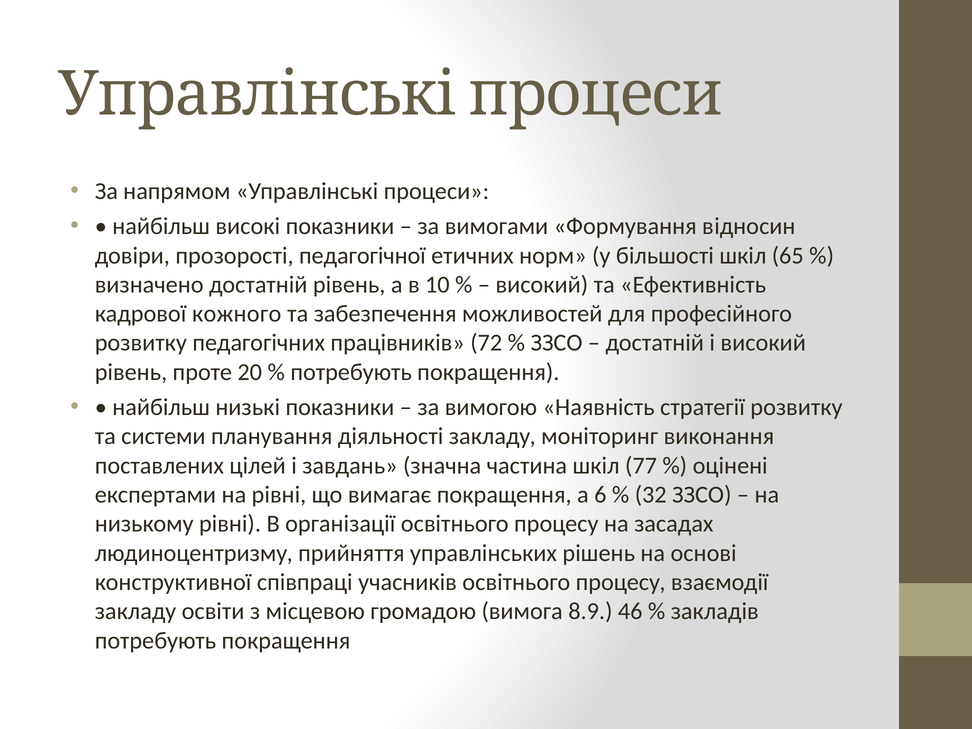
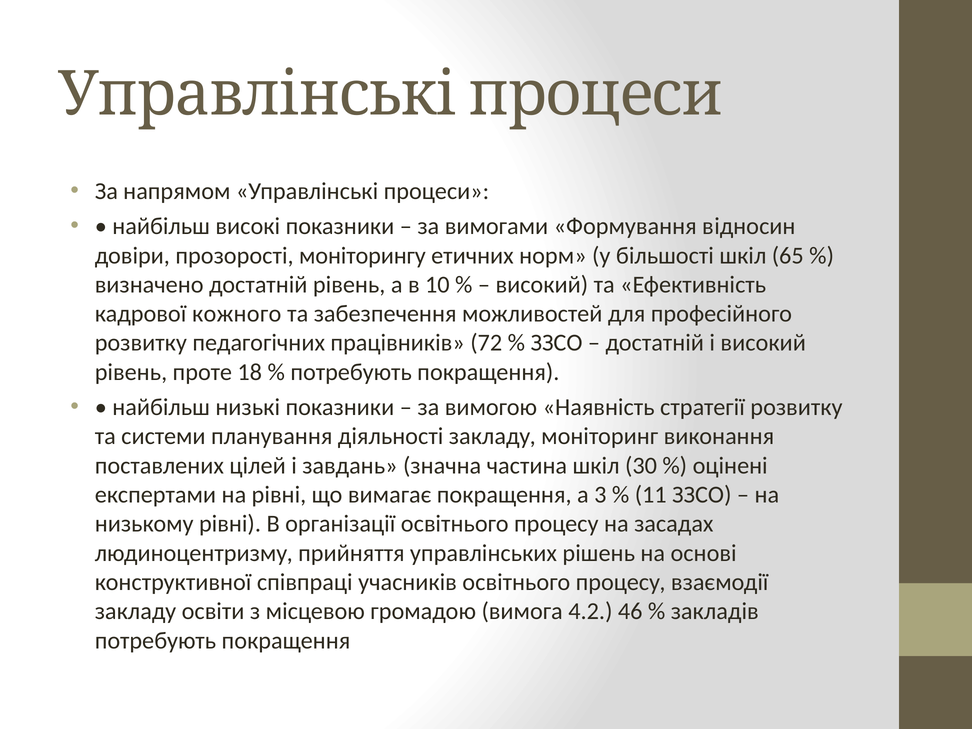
педагогічної: педагогічної -> моніторингу (362, 255)
20: 20 -> 18 (250, 372)
77: 77 -> 30 (641, 466)
6: 6 -> 3 (600, 495)
32: 32 -> 11 (651, 495)
8.9: 8.9 -> 4.2 (590, 611)
